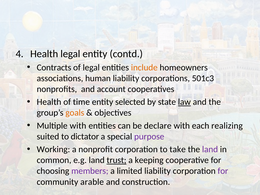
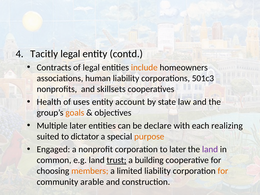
Health: Health -> Tacitly (44, 54)
account: account -> skillsets (111, 89)
time: time -> uses (81, 102)
selected: selected -> account (130, 102)
law underline: present -> none (184, 102)
Multiple with: with -> later (78, 126)
purpose colour: purple -> orange (149, 136)
Working: Working -> Engaged (53, 149)
to take: take -> later (178, 149)
keeping: keeping -> building (149, 160)
members colour: purple -> orange (90, 171)
for colour: purple -> orange (223, 171)
